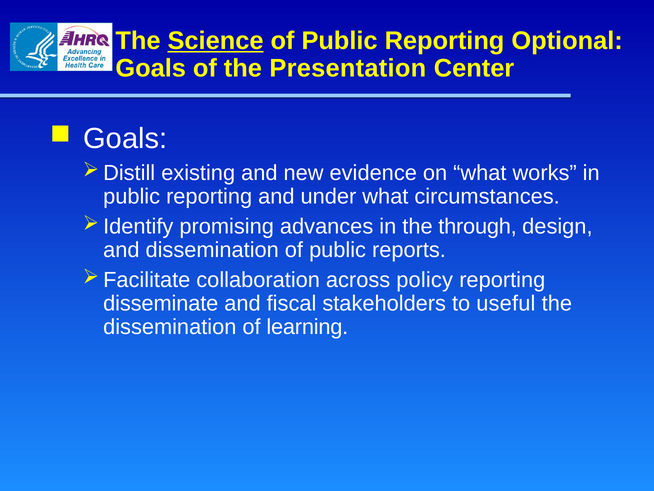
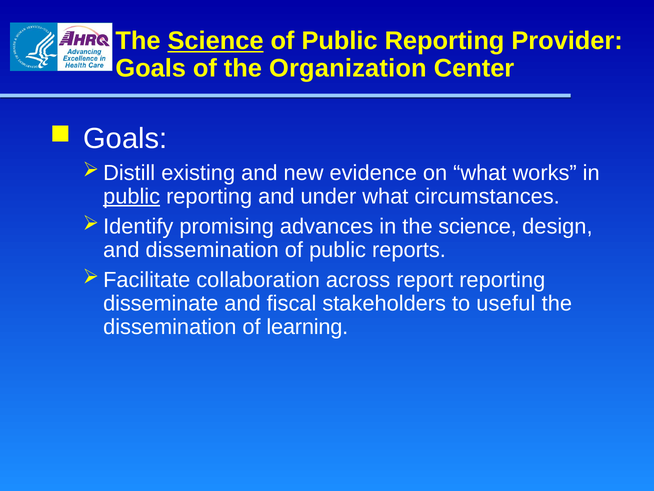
Optional: Optional -> Provider (567, 41)
Presentation: Presentation -> Organization (348, 68)
public underline: none -> present (132, 196)
in the through: through -> science (478, 226)
policy: policy -> report (425, 280)
